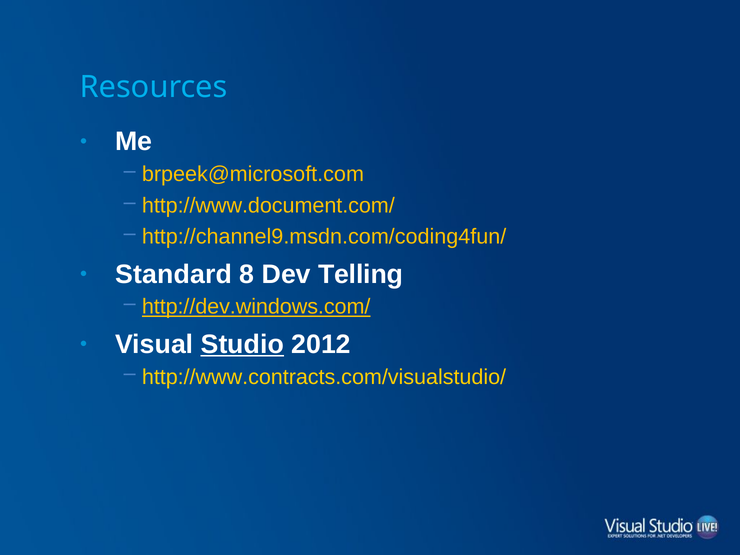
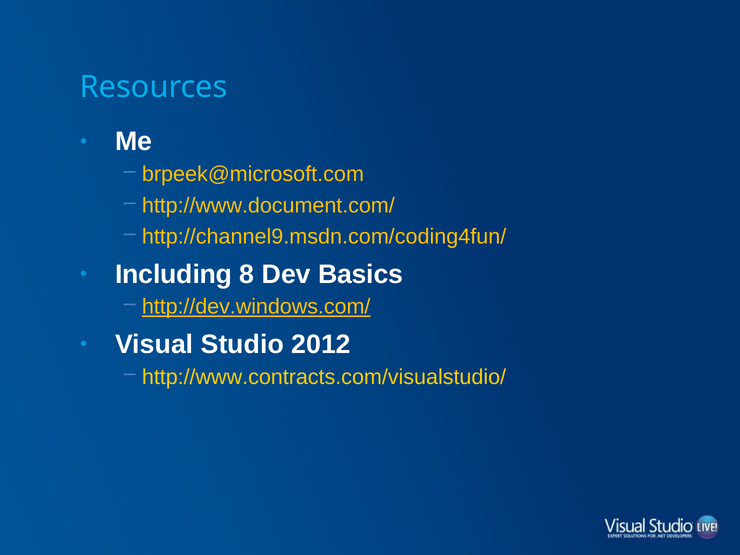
Standard: Standard -> Including (174, 274)
Telling: Telling -> Basics (361, 274)
Studio underline: present -> none (242, 344)
